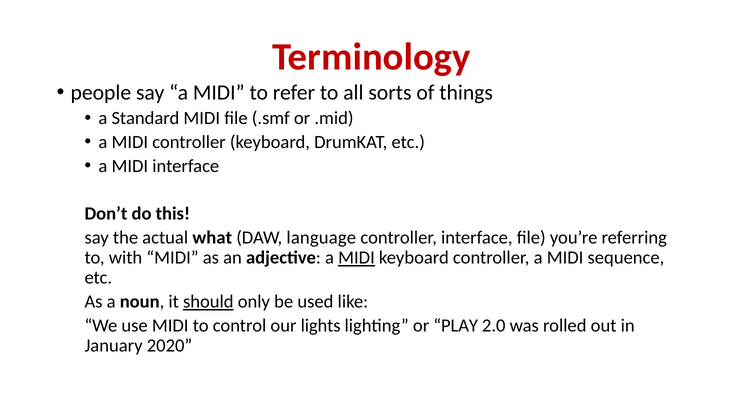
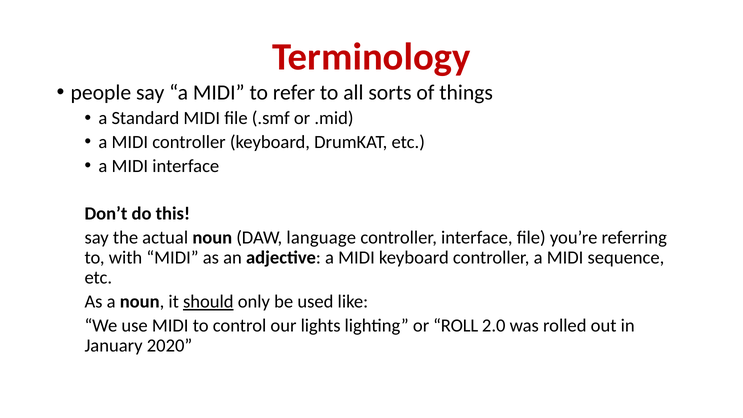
actual what: what -> noun (212, 238)
MIDI underline: present -> none (356, 258)
PLAY: PLAY -> ROLL (456, 326)
